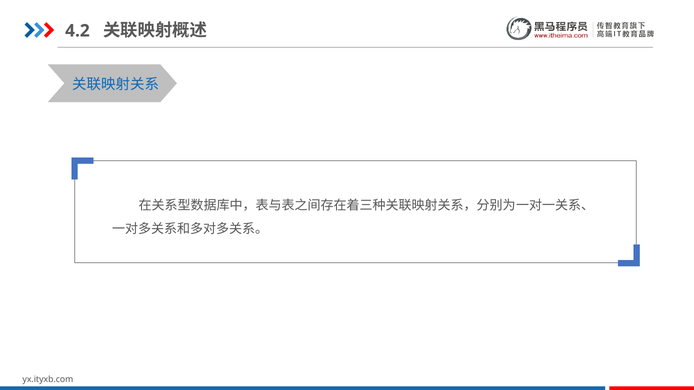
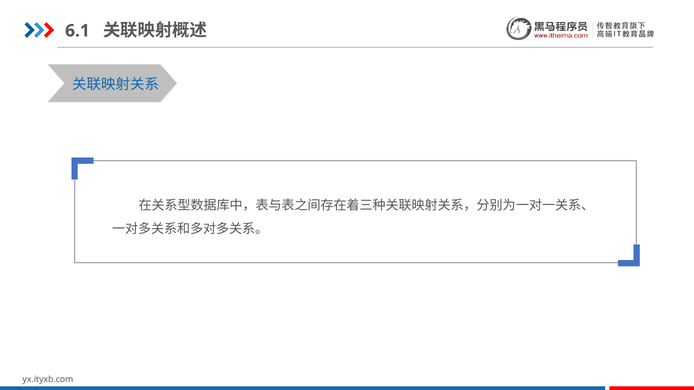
4.2: 4.2 -> 6.1 (77, 31)
